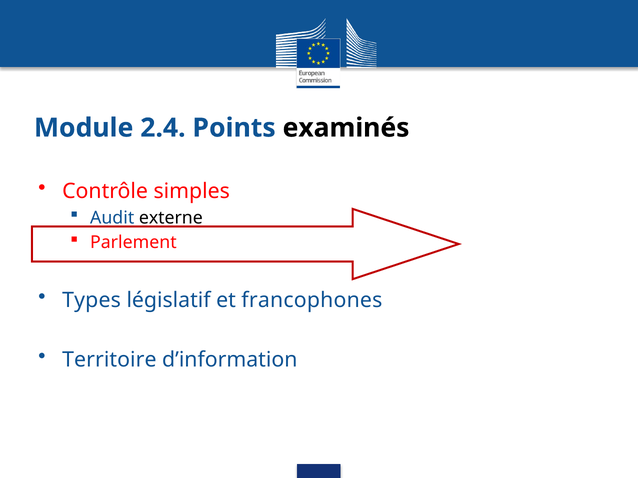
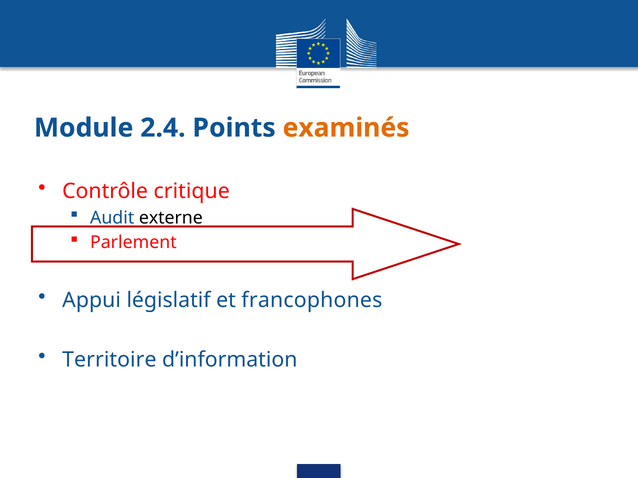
examinés colour: black -> orange (346, 128)
simples: simples -> critique (192, 191)
Types: Types -> Appui (92, 301)
